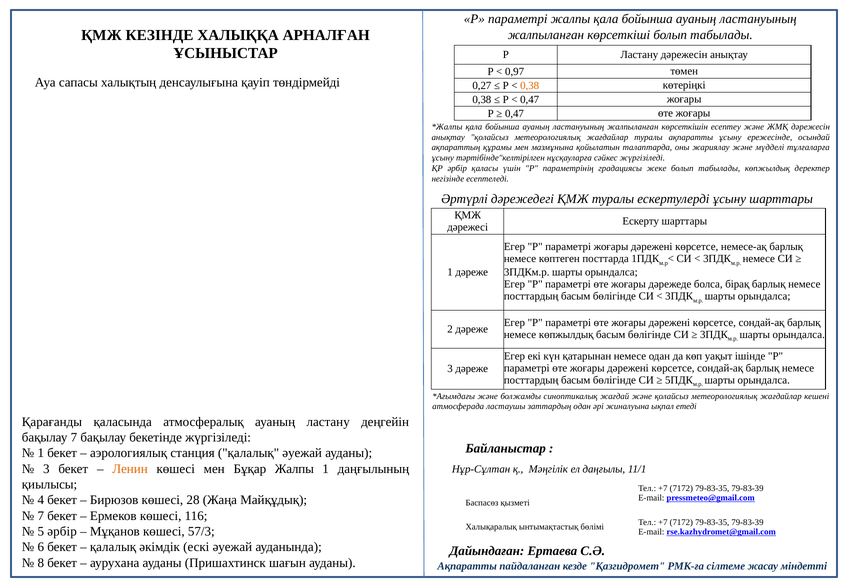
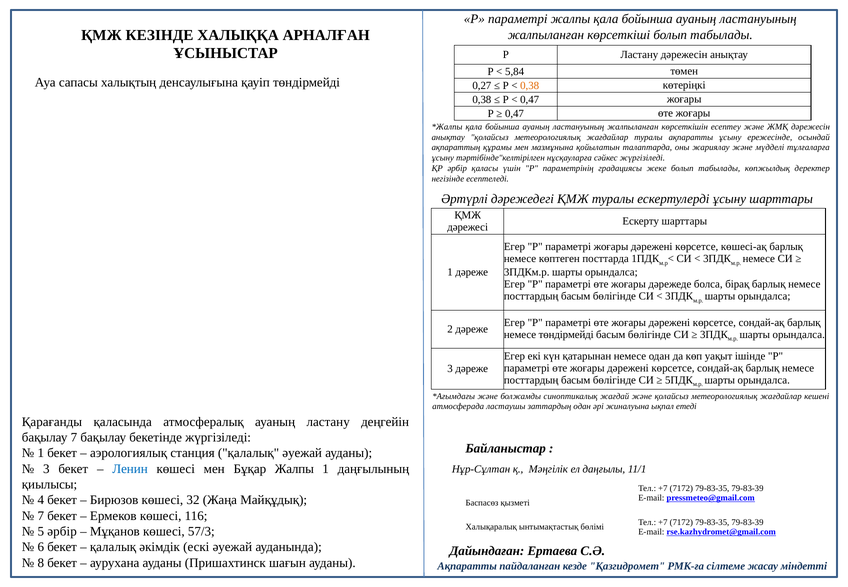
0,97: 0,97 -> 5,84 (515, 72)
немесе-ақ: немесе-ақ -> көшесі-ақ (744, 247)
немесе көпжылдық: көпжылдық -> төндірмейді (566, 335)
Ленин colour: orange -> blue (130, 469)
28: 28 -> 32 (193, 500)
